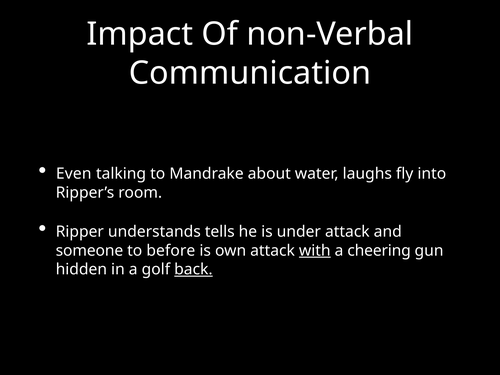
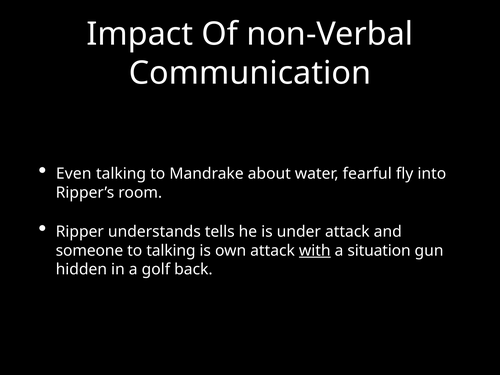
laughs: laughs -> fearful (367, 174)
to before: before -> talking (171, 251)
cheering: cheering -> situation (379, 251)
back underline: present -> none (193, 269)
